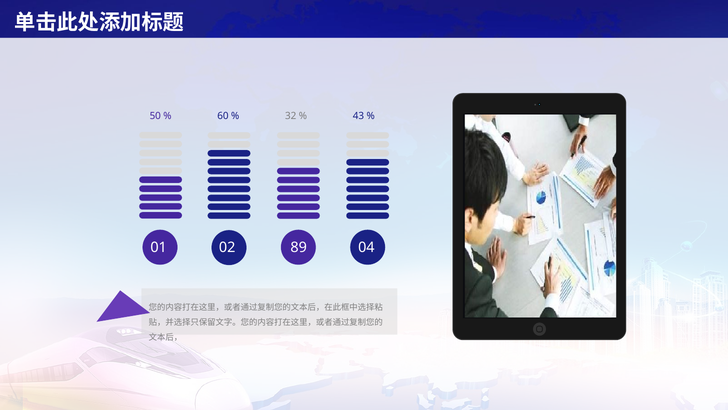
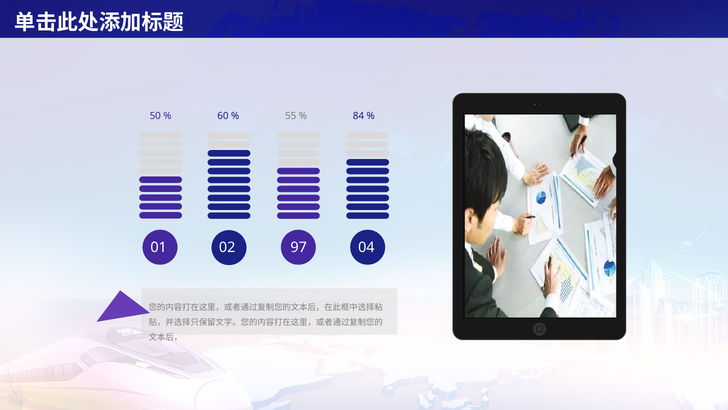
32: 32 -> 55 (291, 116)
43: 43 -> 84 (358, 116)
89: 89 -> 97 (299, 247)
